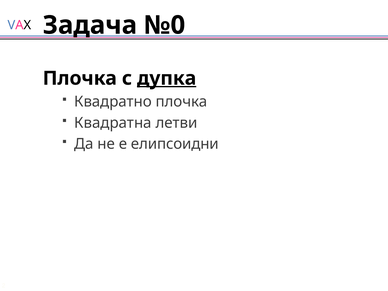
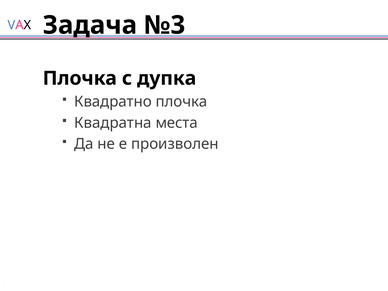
№0: №0 -> №3 (165, 25)
дупка underline: present -> none (167, 78)
летви: летви -> места (177, 123)
елипсоидни: елипсоидни -> произволен (175, 144)
